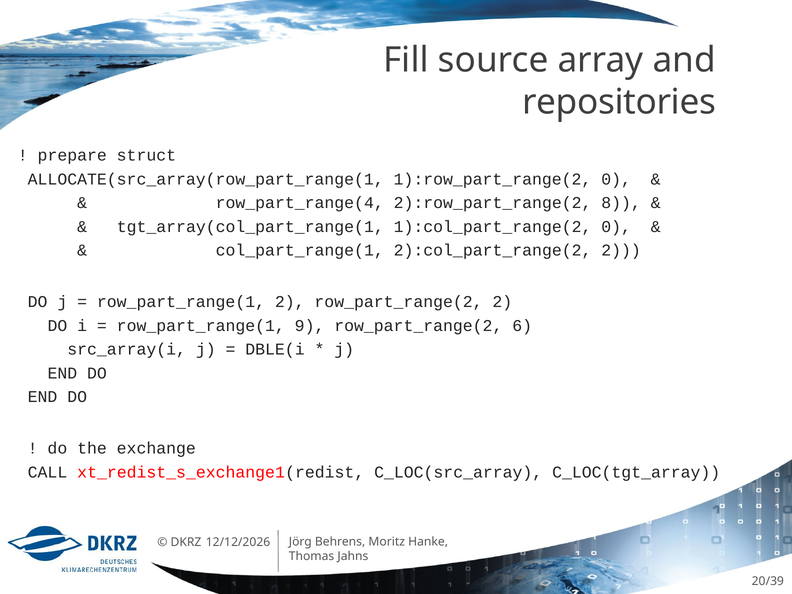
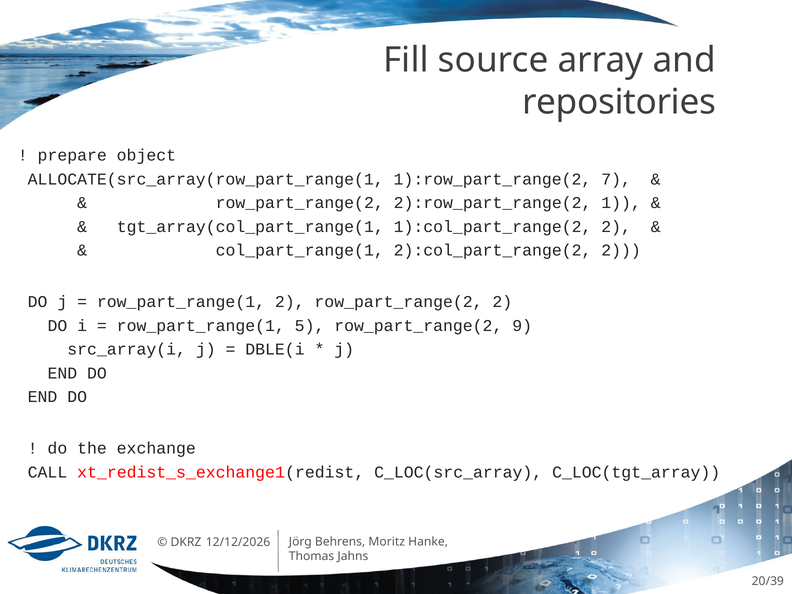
struct: struct -> object (146, 155)
1):row_part_range(2 0: 0 -> 7 (616, 179)
row_part_range(4: row_part_range(4 -> row_part_range(2 (300, 203)
8: 8 -> 1 (621, 203)
1):col_part_range(2 0: 0 -> 2 (616, 227)
9: 9 -> 5 (310, 326)
6: 6 -> 9 (522, 326)
